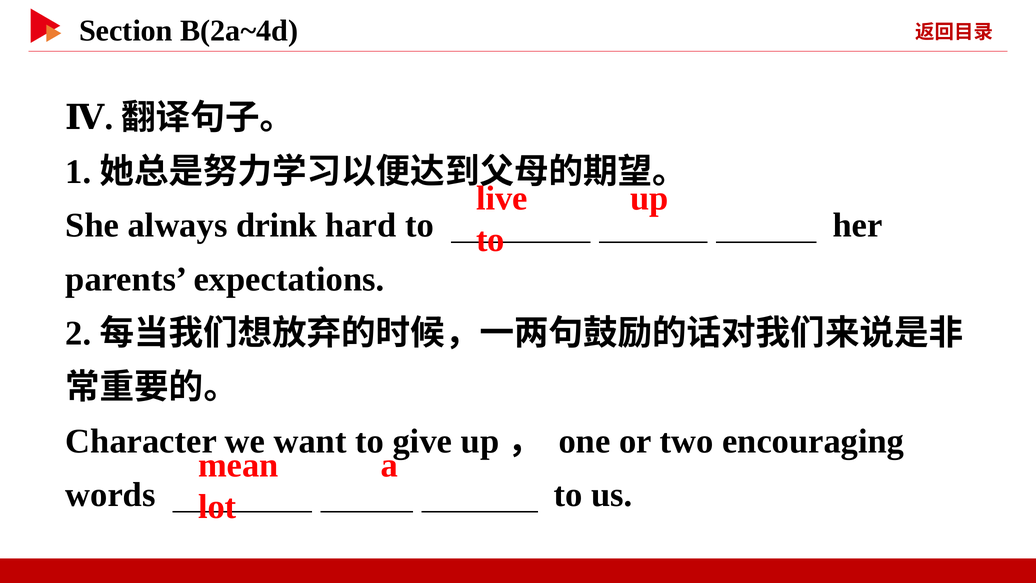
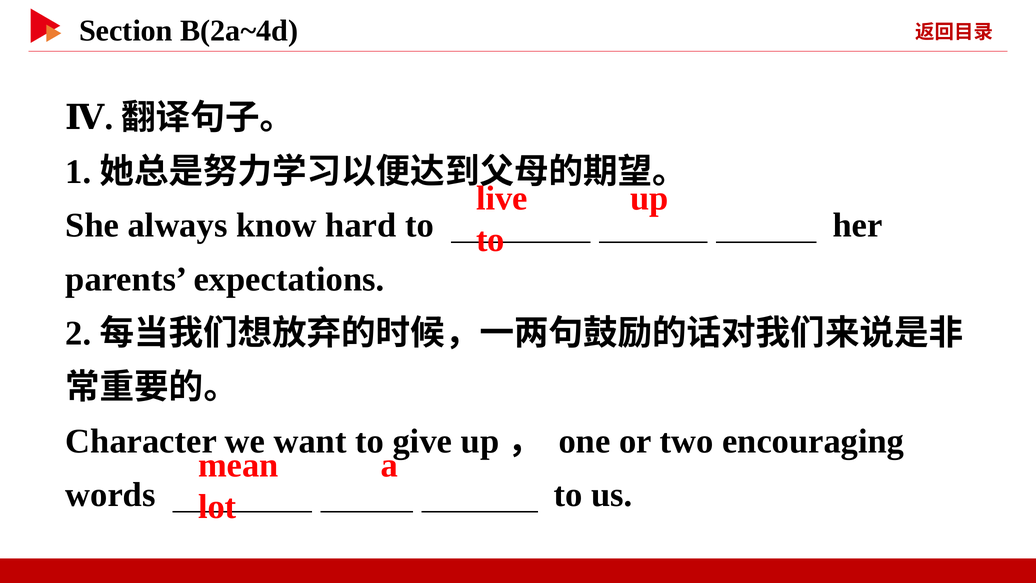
drink: drink -> know (276, 225)
